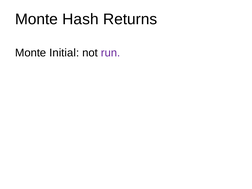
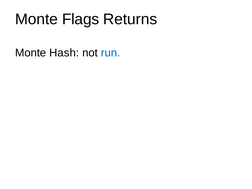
Hash: Hash -> Flags (81, 19)
Initial: Initial -> Hash (64, 53)
run colour: purple -> blue (111, 53)
